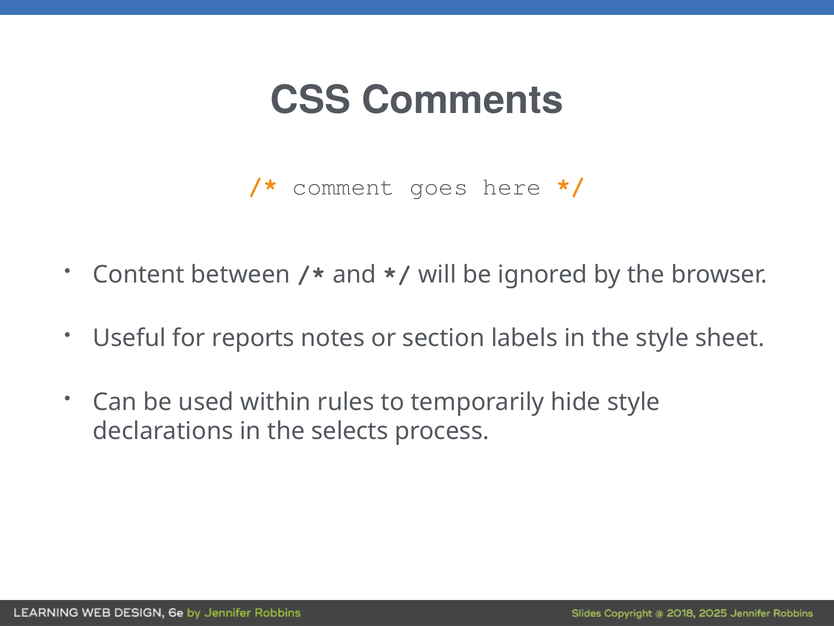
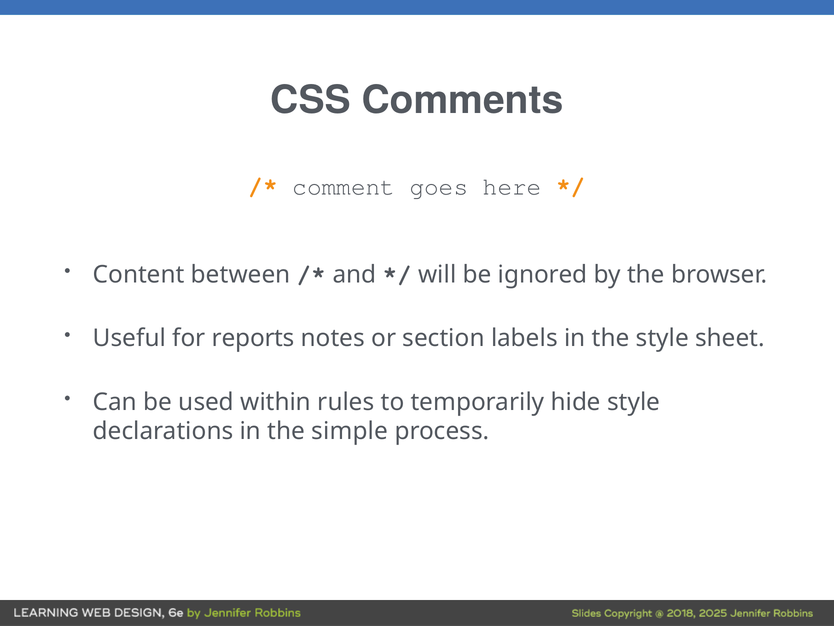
selects: selects -> simple (350, 431)
